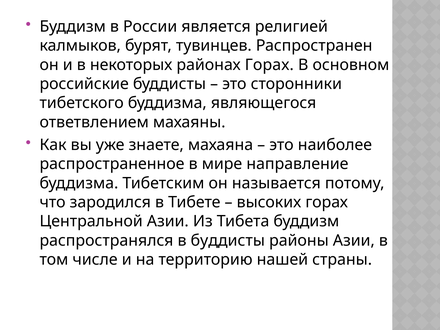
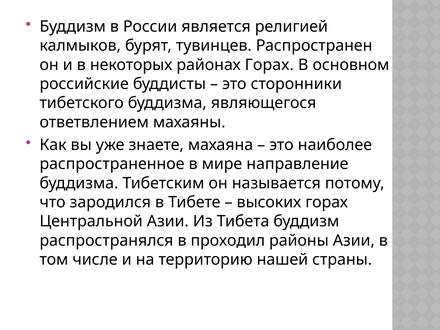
в буддисты: буддисты -> проходил (228, 240)
